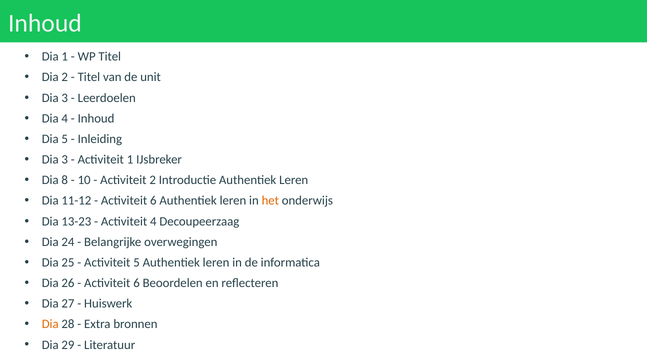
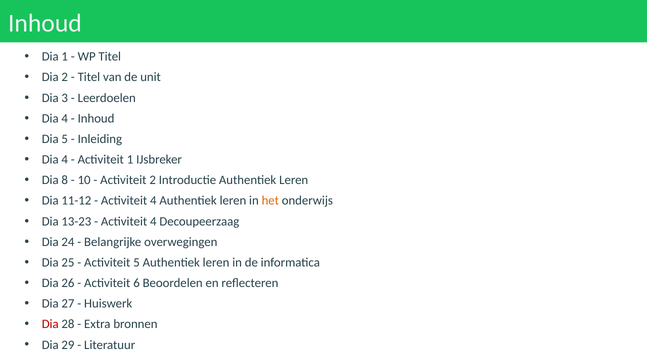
3: 3 -> 4 (65, 160)
6: 6 -> 4 (153, 201)
Dia colour: orange -> red (50, 324)
